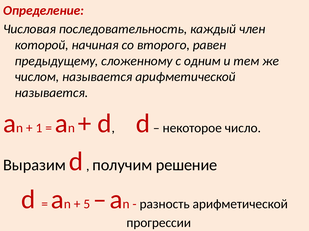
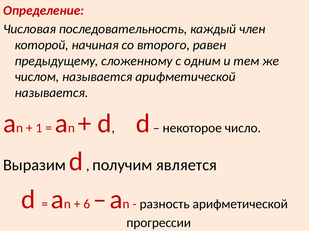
решение: решение -> является (187, 166)
5: 5 -> 6 (87, 205)
